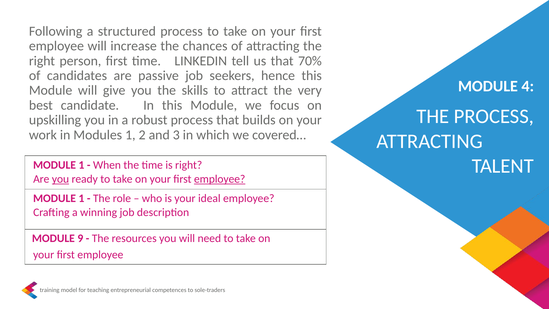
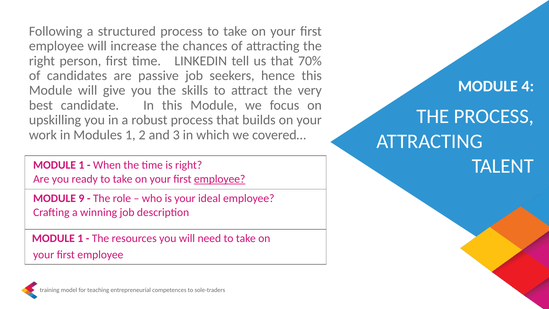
you underline: present -> none (60, 179)
1: 1 -> 9 (81, 198)
9: 9 -> 1 (80, 238)
